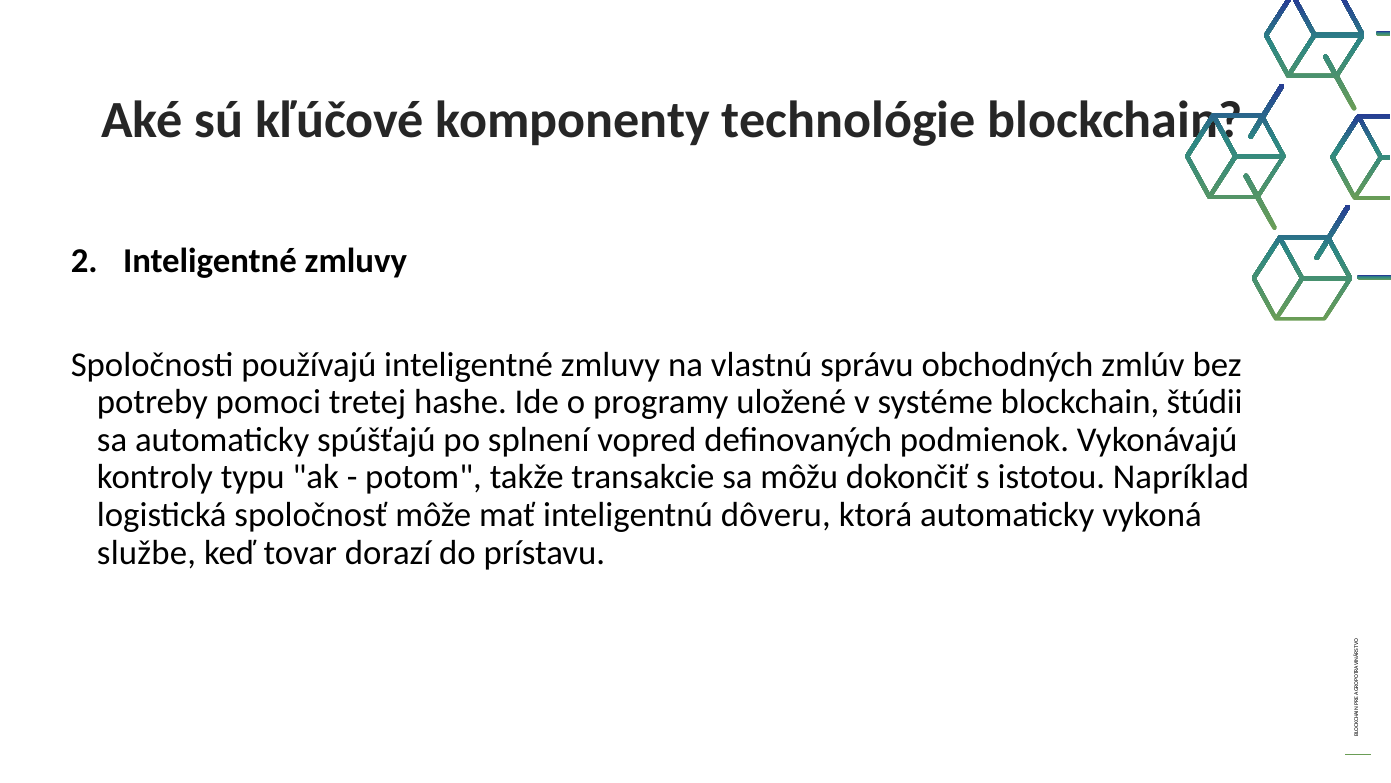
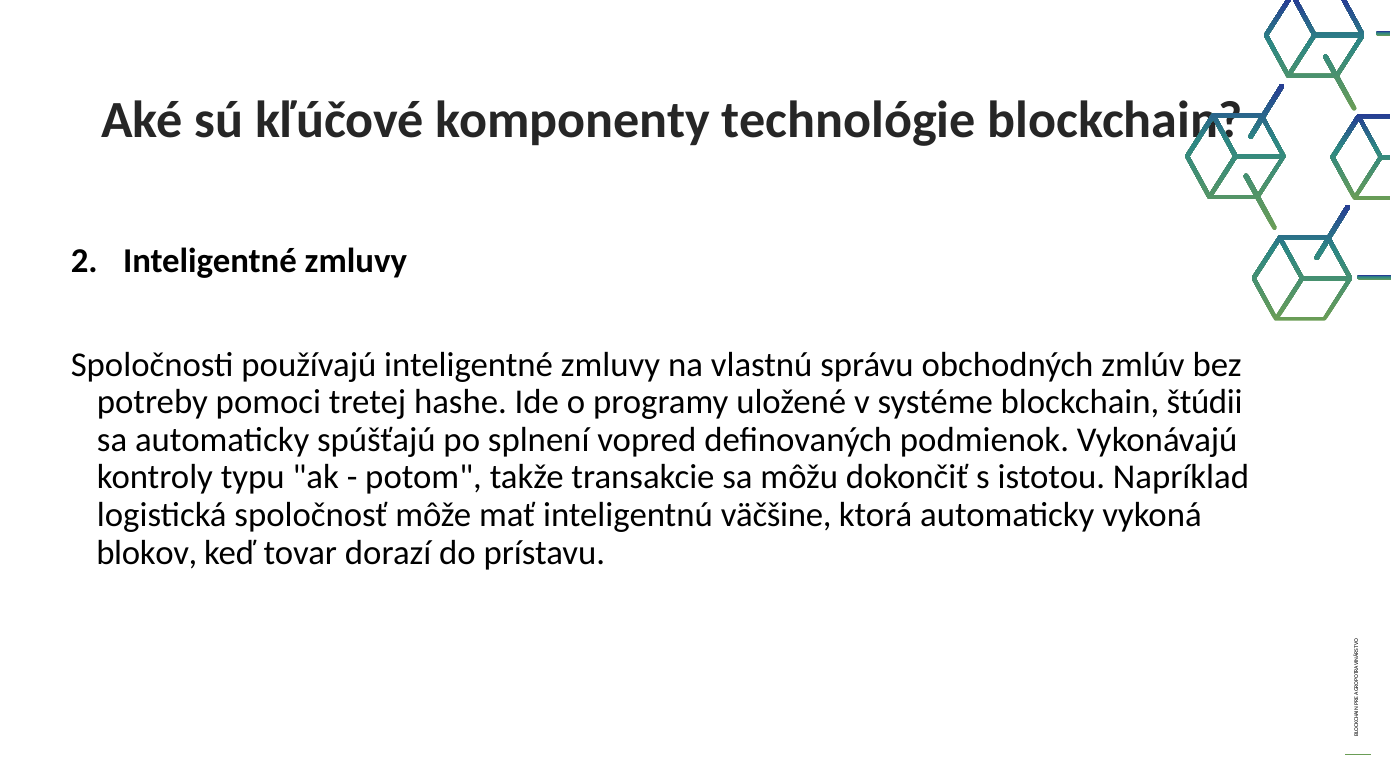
dôveru: dôveru -> väčšine (776, 515)
službe: službe -> blokov (147, 552)
